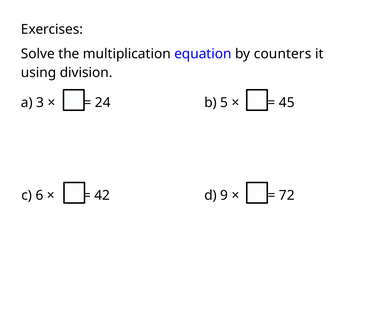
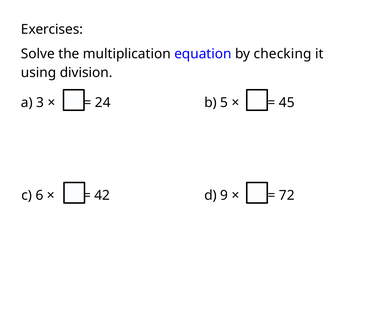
counters: counters -> checking (283, 54)
